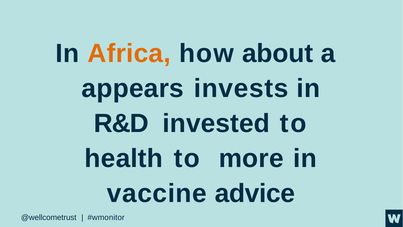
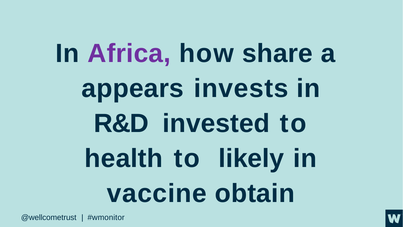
Africa colour: orange -> purple (129, 53)
about: about -> share (277, 53)
more: more -> likely (251, 158)
advice: advice -> obtain (255, 193)
